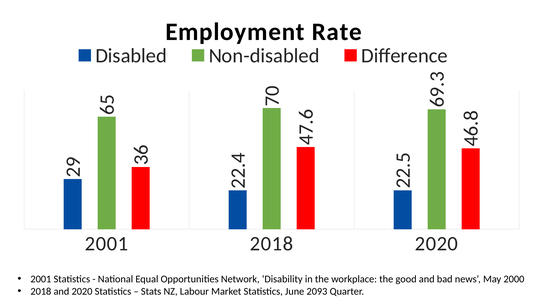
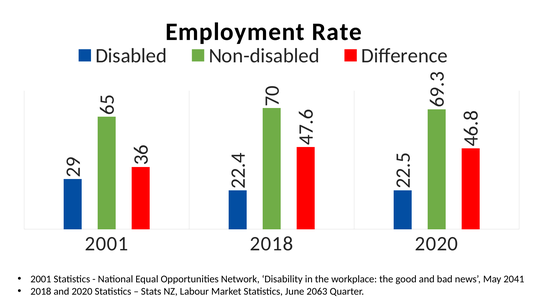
2000: 2000 -> 2041 (514, 279)
2093: 2093 -> 2063 (317, 292)
